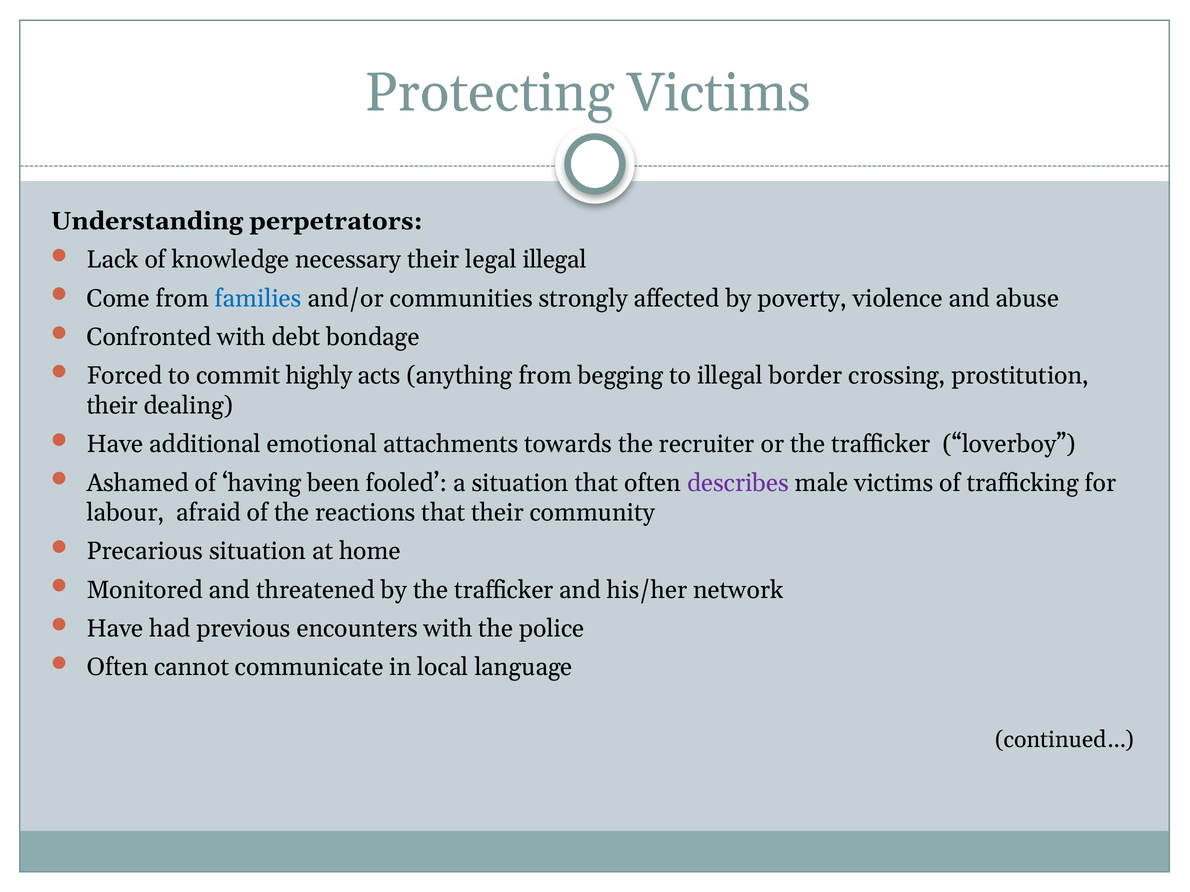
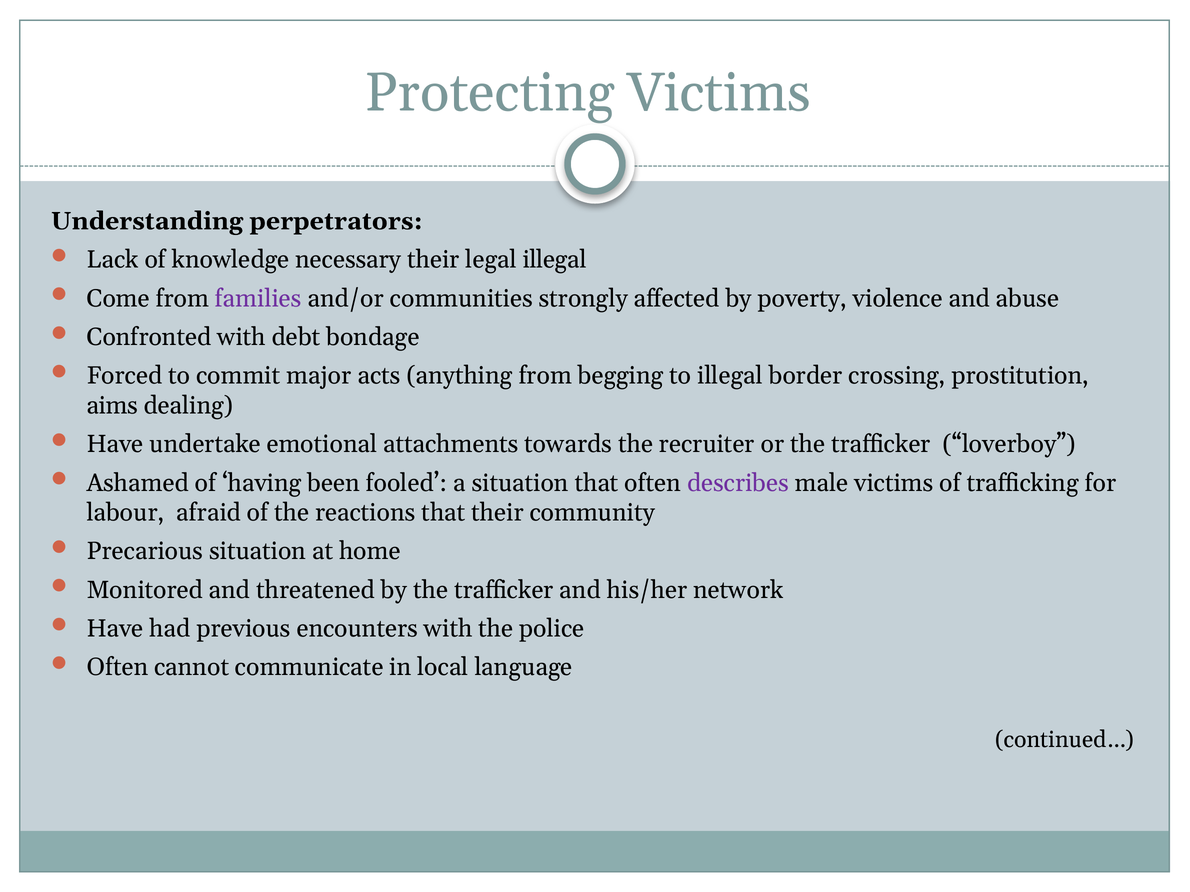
families colour: blue -> purple (258, 299)
highly: highly -> major (319, 376)
their: their -> aims (112, 406)
additional: additional -> undertake (205, 444)
